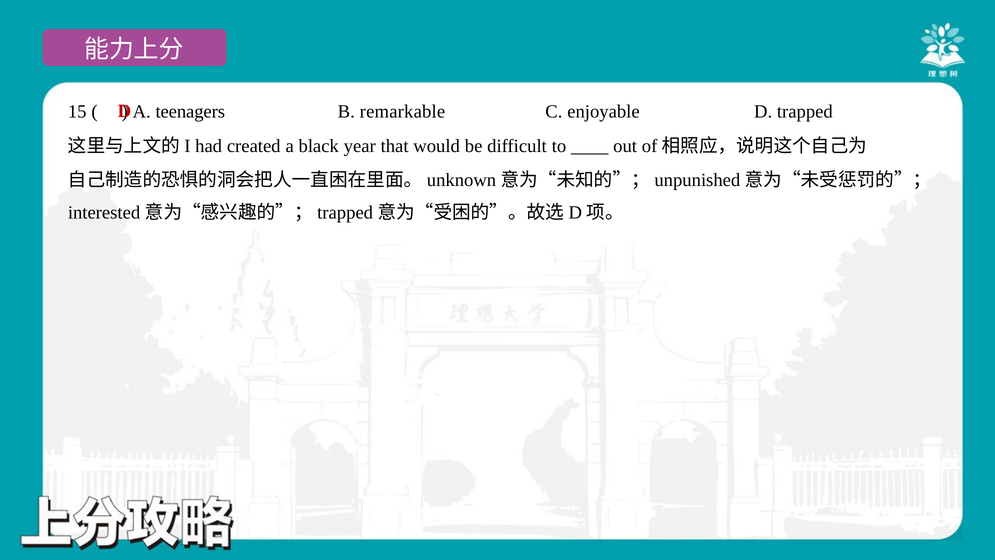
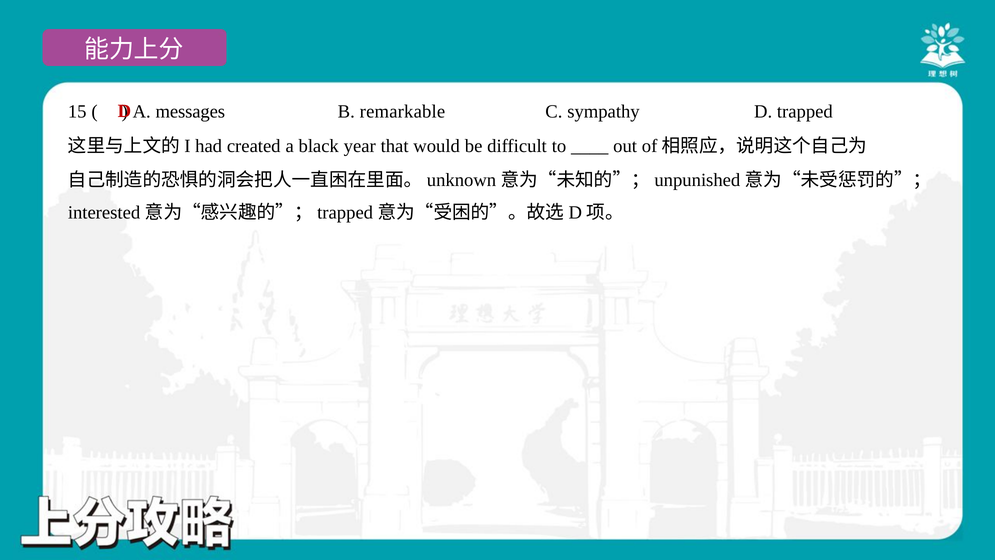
teenagers: teenagers -> messages (190, 111)
enjoyable: enjoyable -> sympathy (603, 111)
